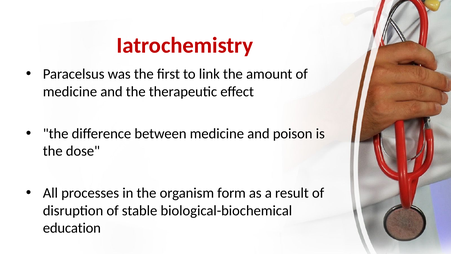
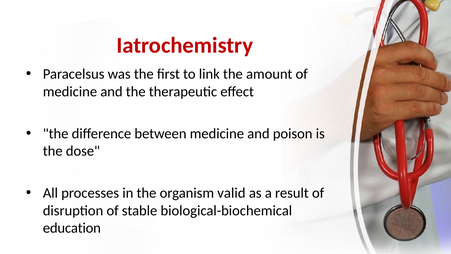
form: form -> valid (231, 193)
